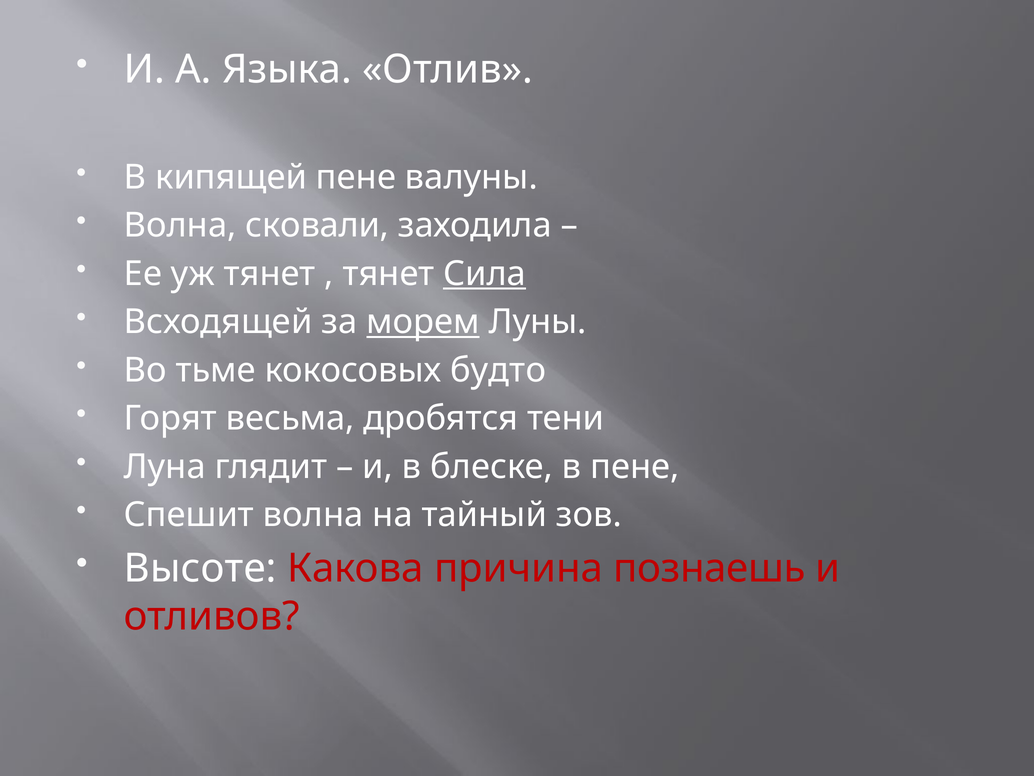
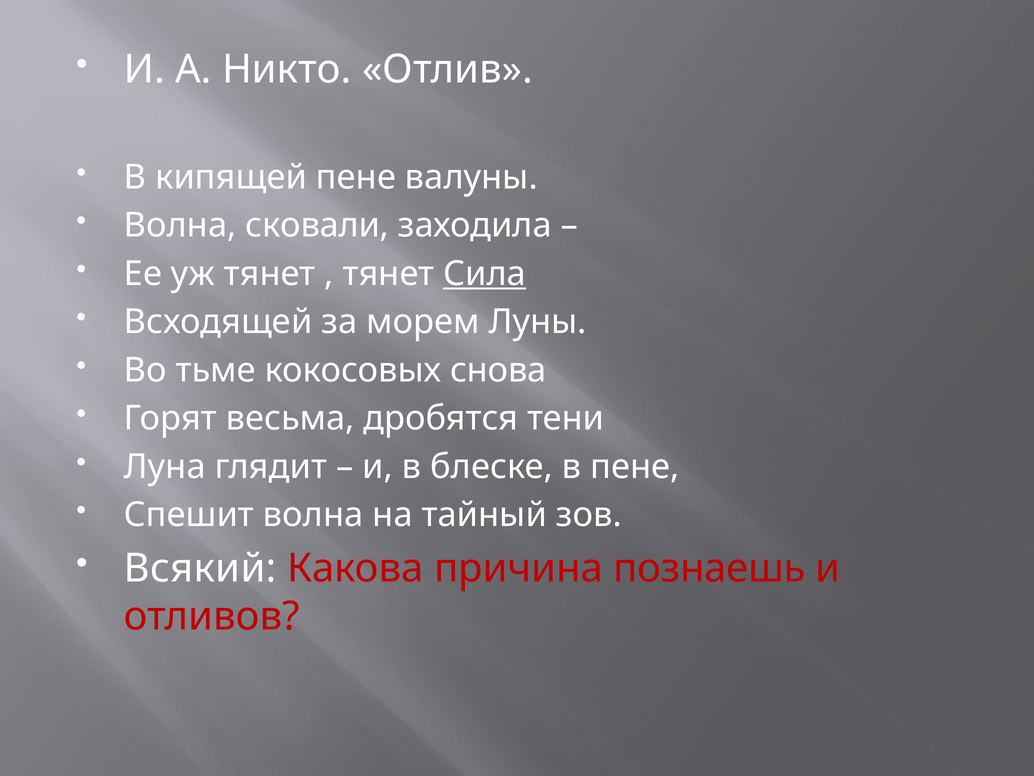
Языка: Языка -> Никто (287, 70)
морем underline: present -> none (423, 322)
будто: будто -> снова (498, 370)
Высоте: Высоте -> Всякий (200, 568)
